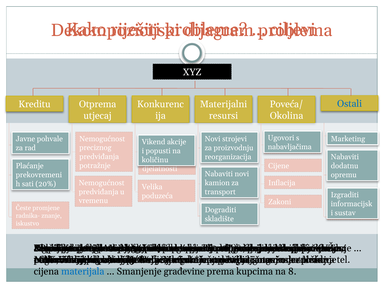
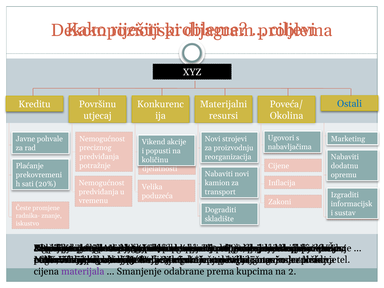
Otprema: Otprema -> Površinu (98, 104)
materijala colour: blue -> purple (83, 272)
Smanjenje građevine: građevine -> odabrane (184, 272)
8: 8 -> 2 (292, 272)
